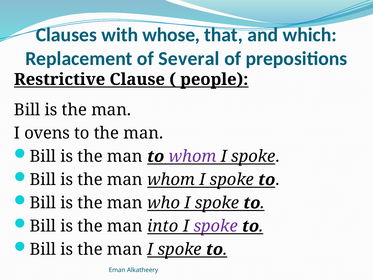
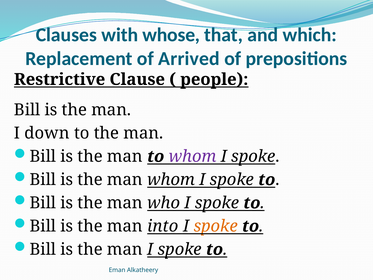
Several: Several -> Arrived (189, 59)
ovens: ovens -> down (47, 133)
spoke colour: purple -> orange (216, 226)
